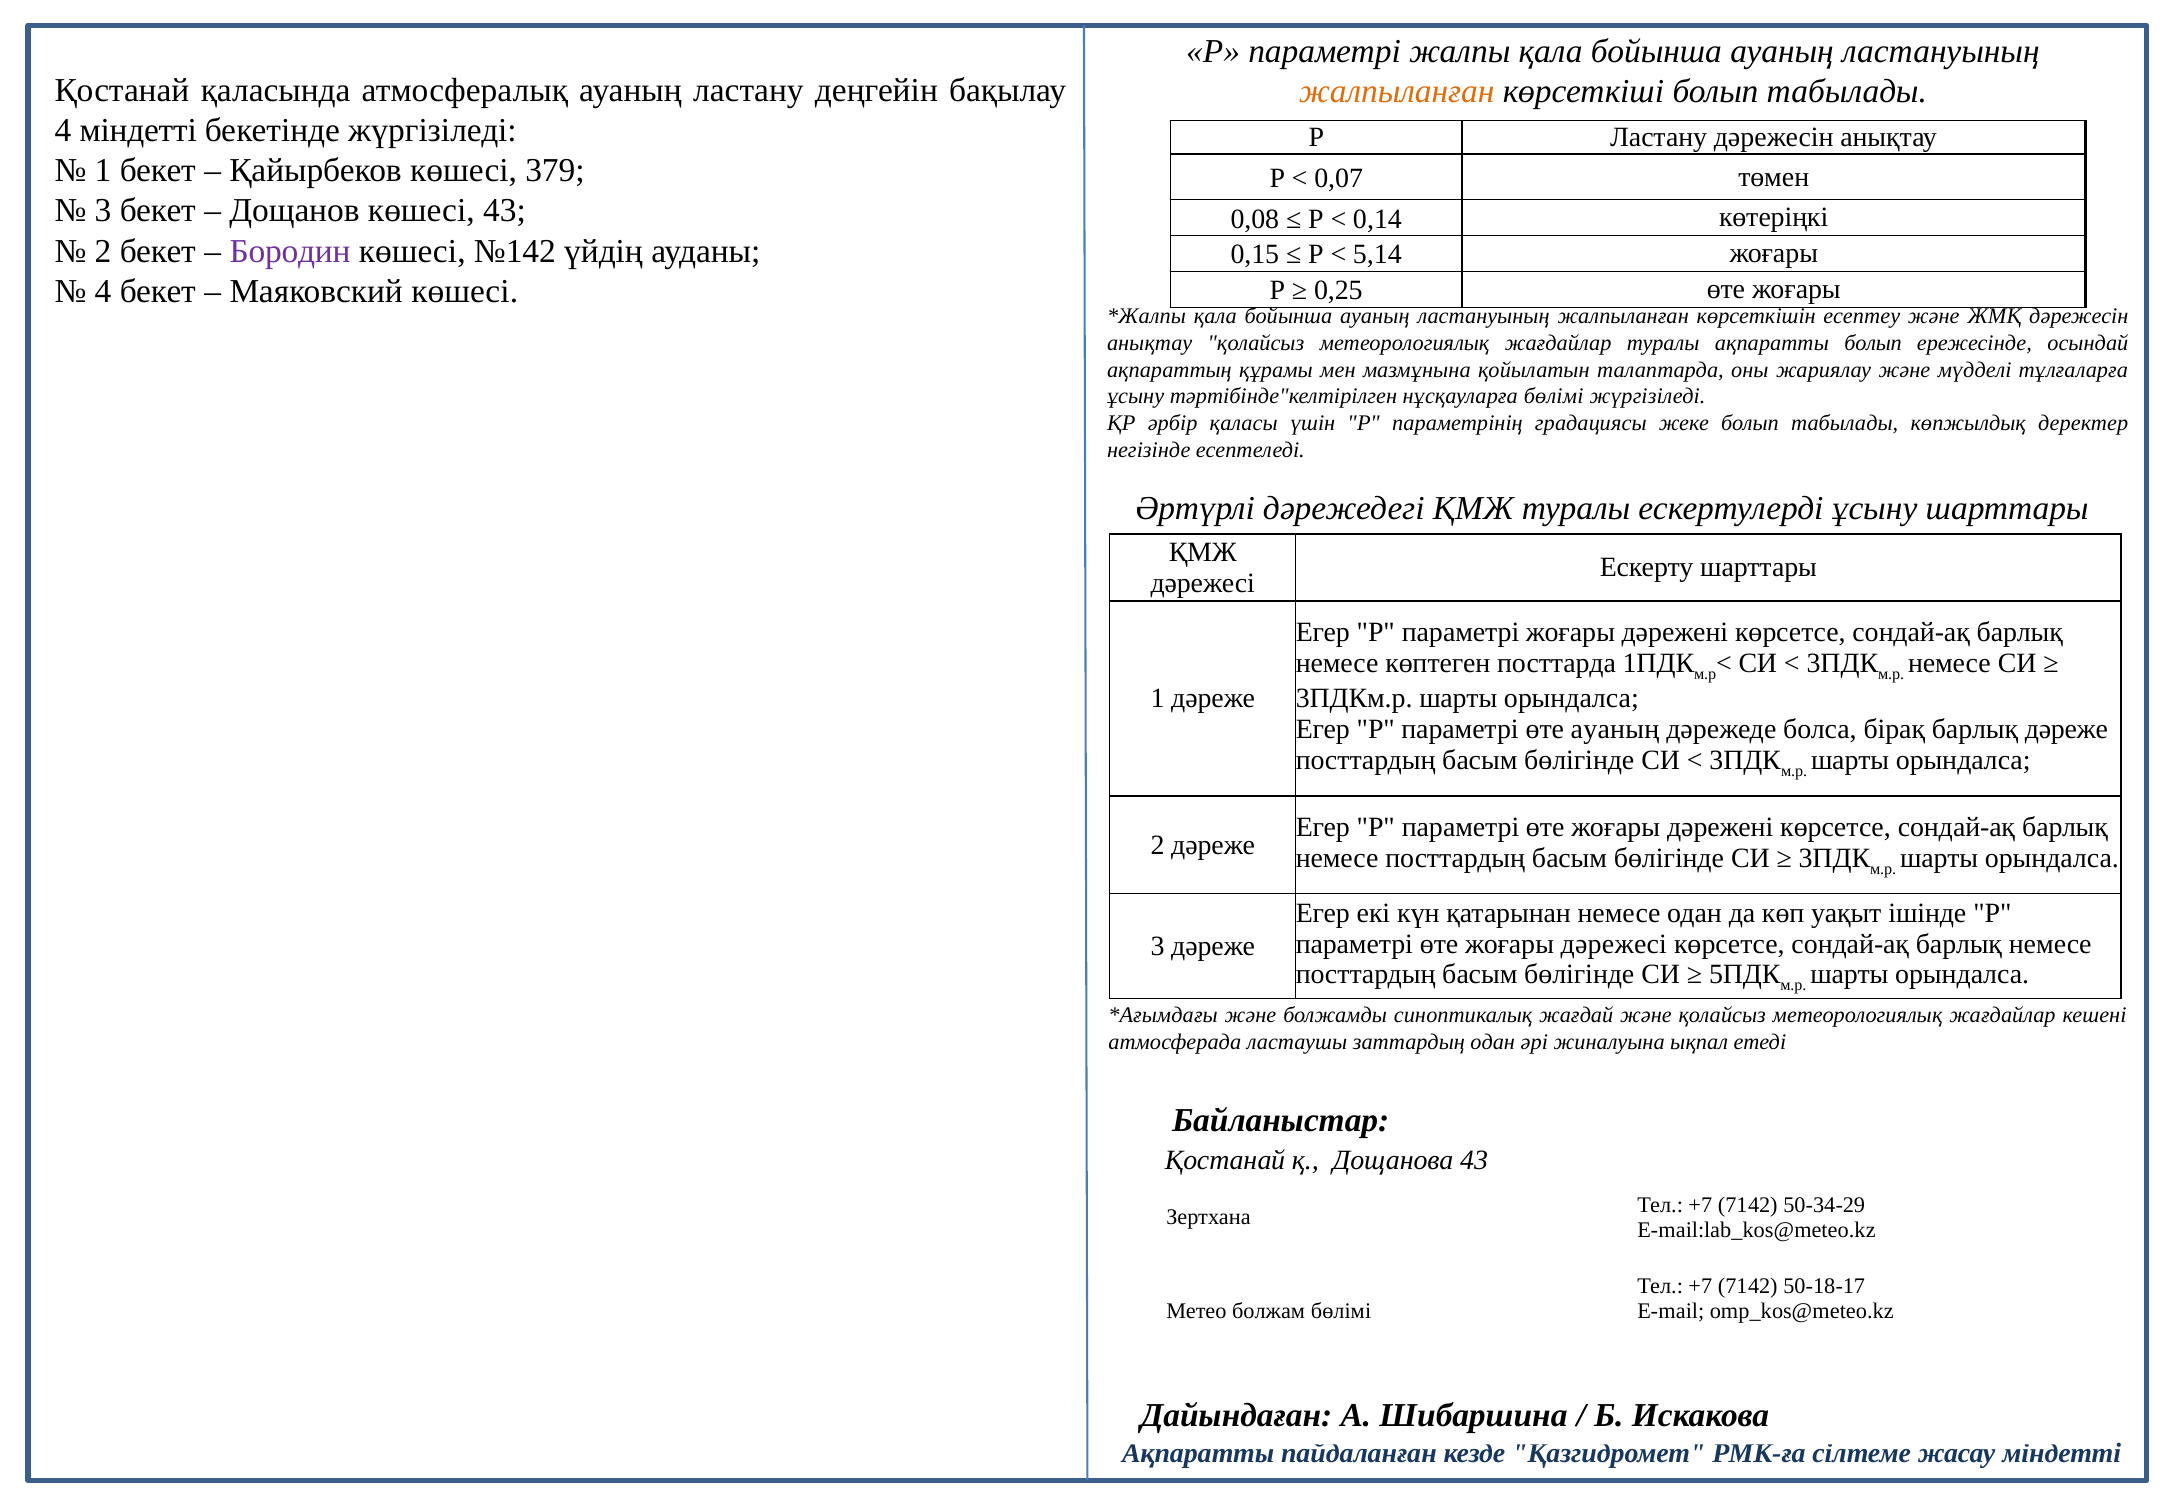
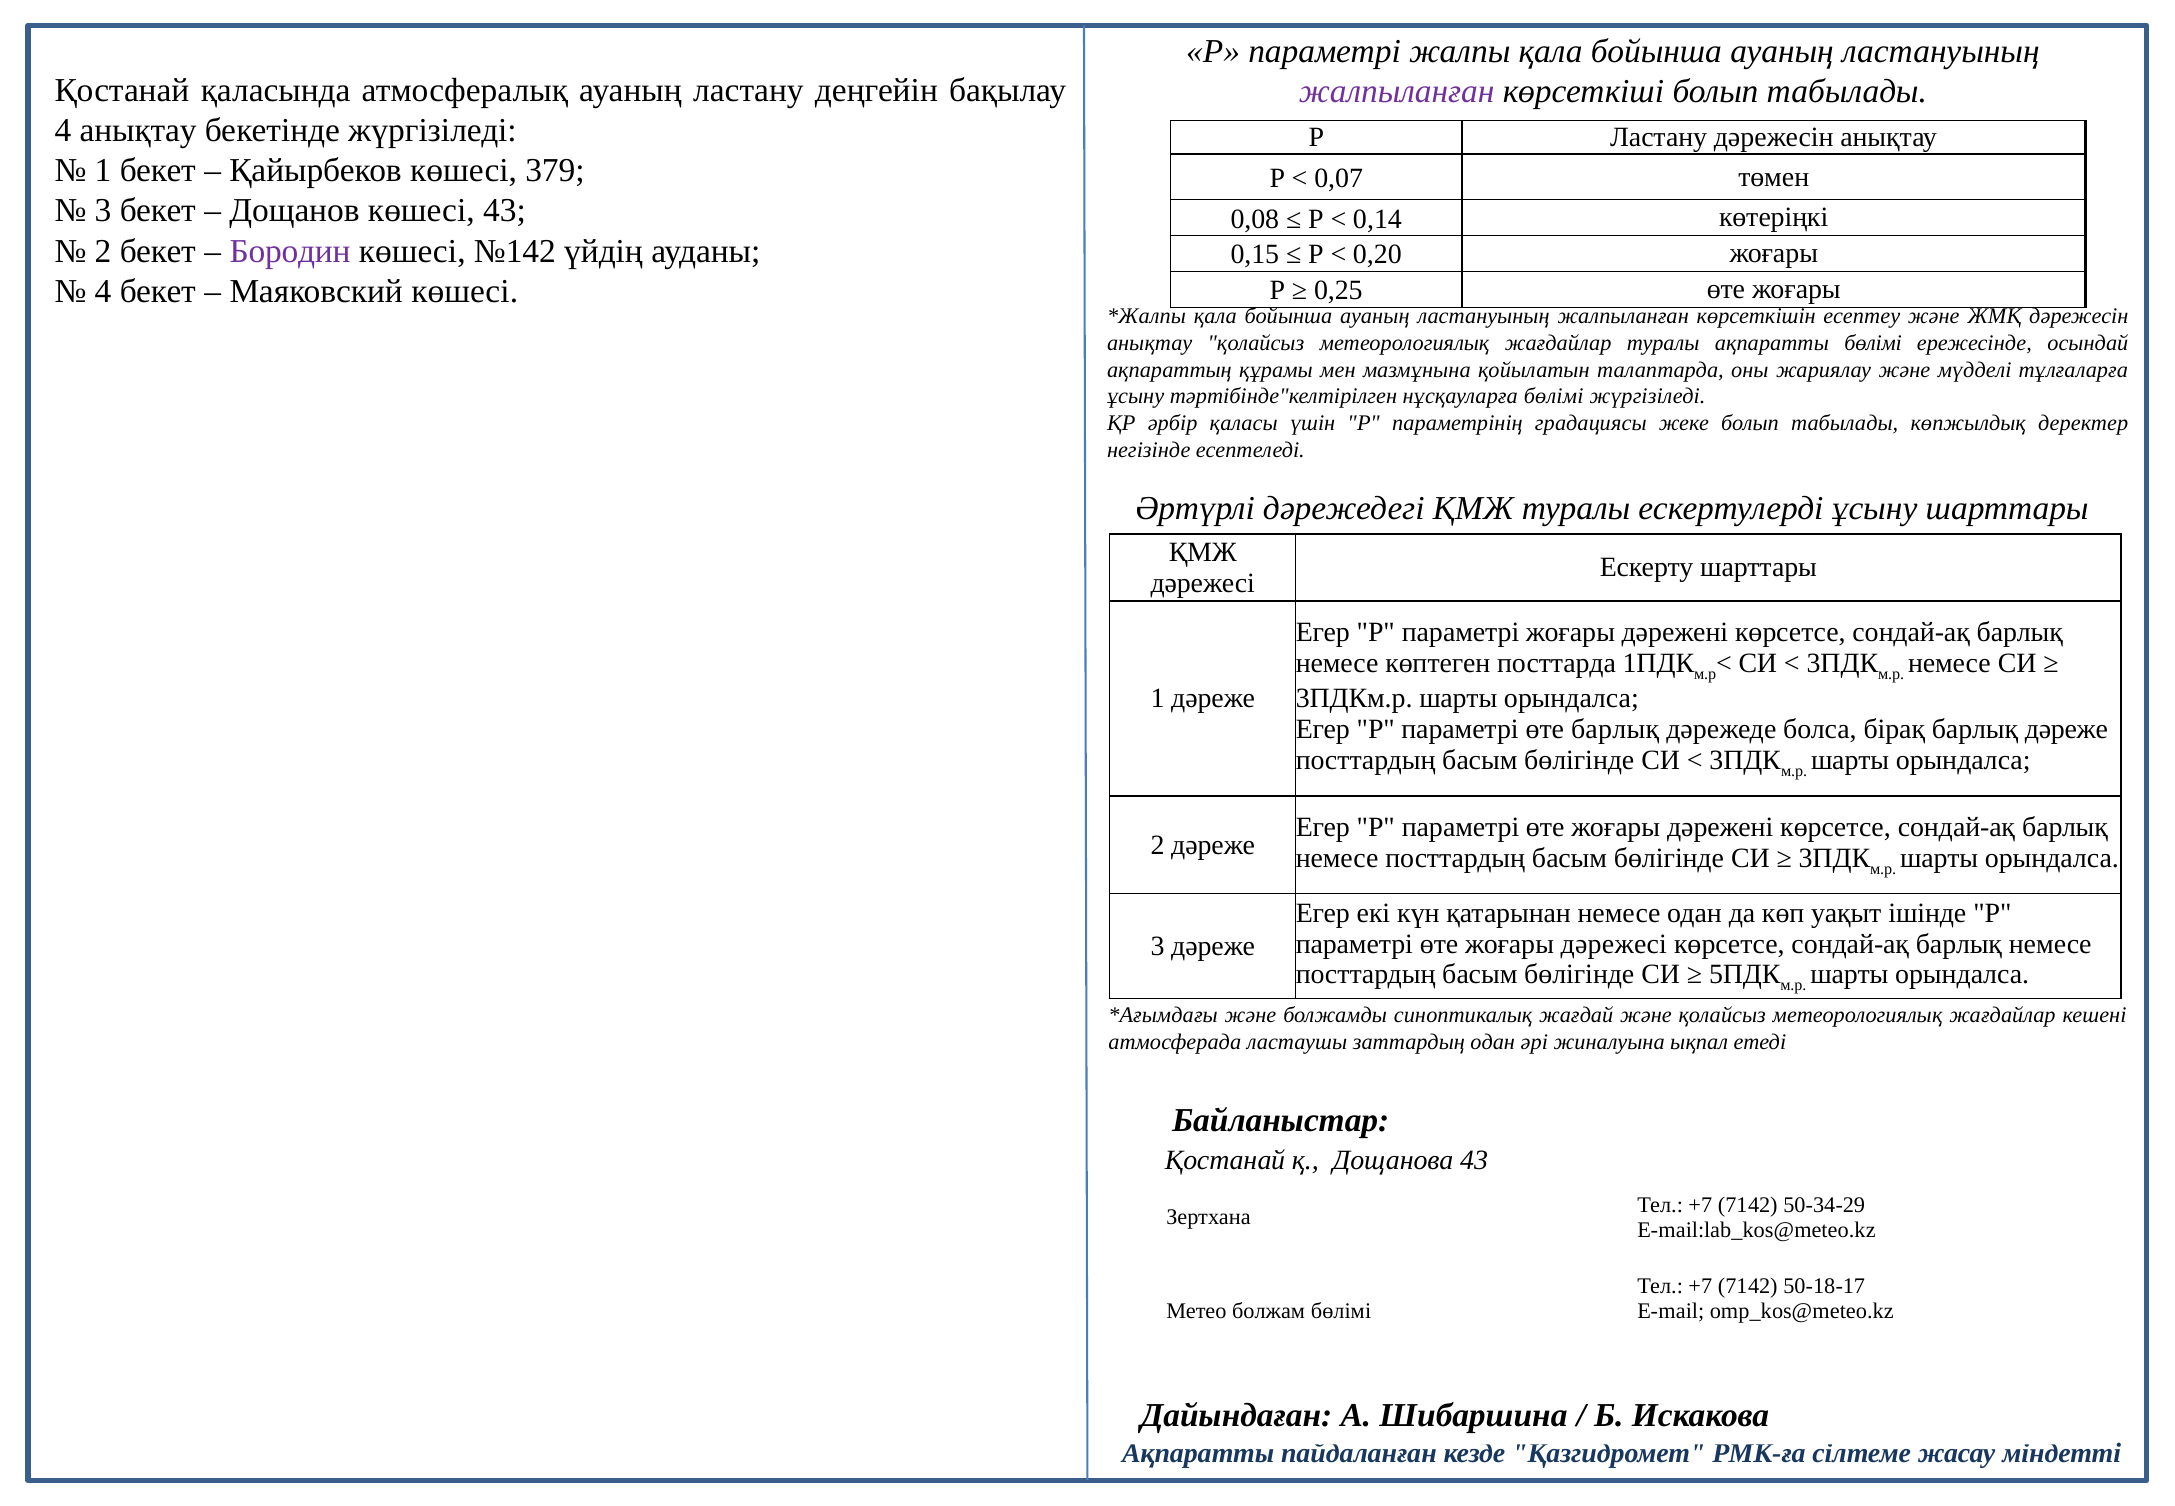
жалпыланған colour: orange -> purple (1397, 91)
4 міндетті: міндетті -> анықтау (138, 131)
5,14: 5,14 -> 0,20 (1377, 255)
ақпаратты болып: болып -> бөлімі (1873, 343)
өте ауаның: ауаның -> барлық (1615, 729)
